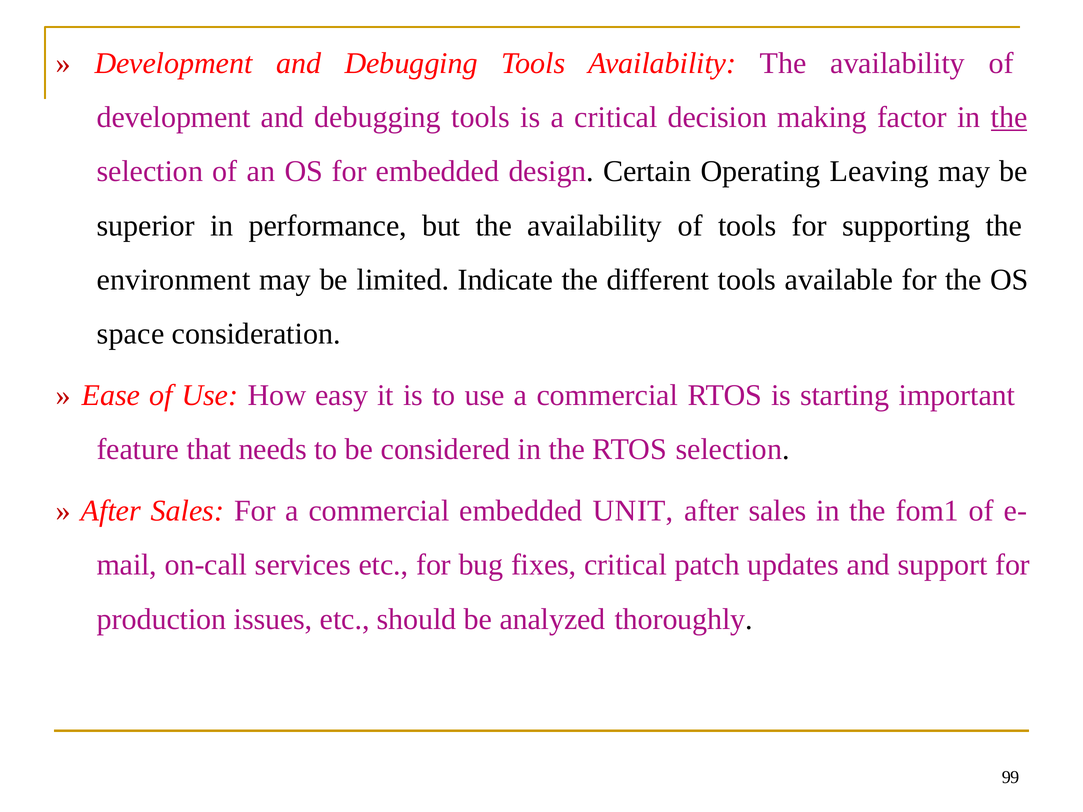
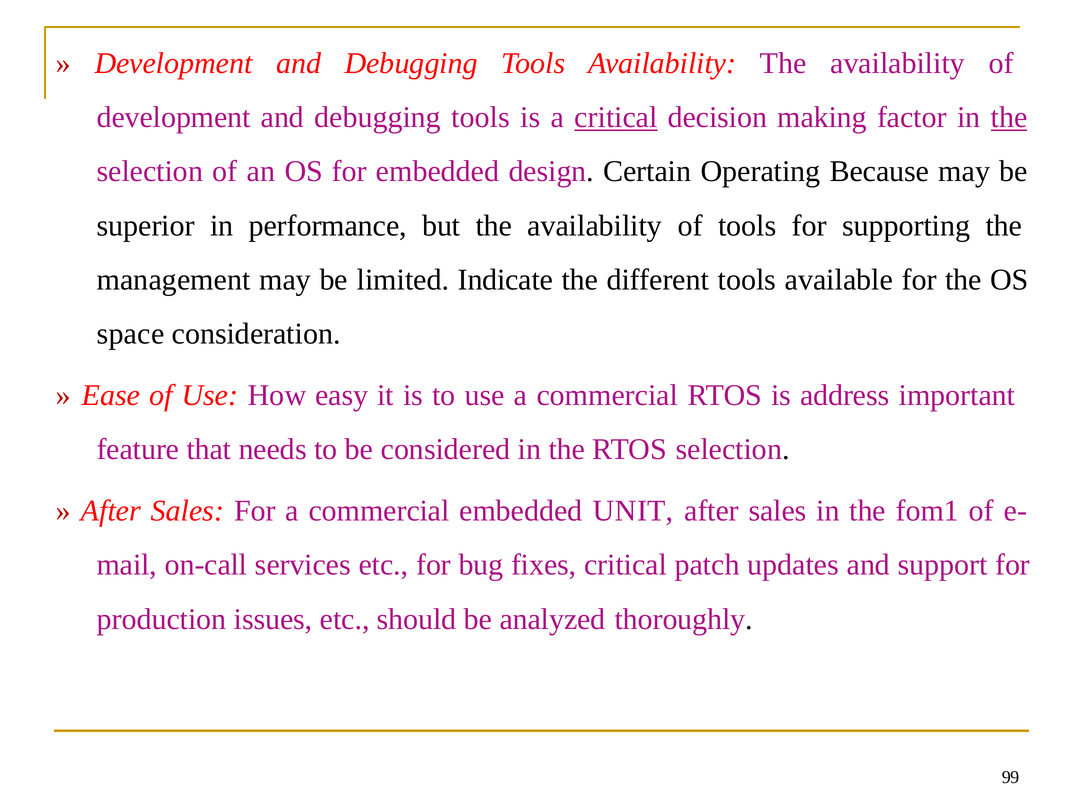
critical underline: none -> present (616, 117)
Leaving: Leaving -> Because (880, 172)
environment: environment -> management (174, 280)
starting: starting -> address (845, 395)
